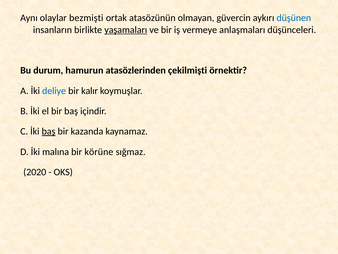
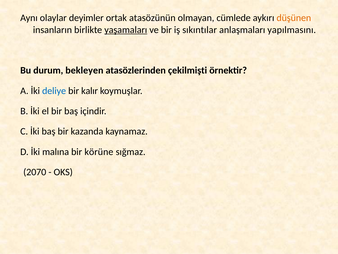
bezmişti: bezmişti -> deyimler (86, 18)
güvercin: güvercin -> cümlede (234, 18)
düşünen colour: blue -> orange (294, 18)
vermeye: vermeye -> sıkıntılar (200, 30)
düşünceleri: düşünceleri -> yapılmasını (292, 30)
hamurun: hamurun -> bekleyen (84, 70)
baş underline: present -> none (49, 131)
2020: 2020 -> 2070 (35, 172)
